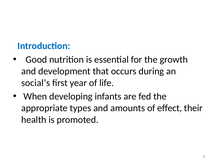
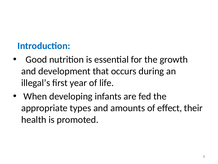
social’s: social’s -> illegal’s (36, 83)
